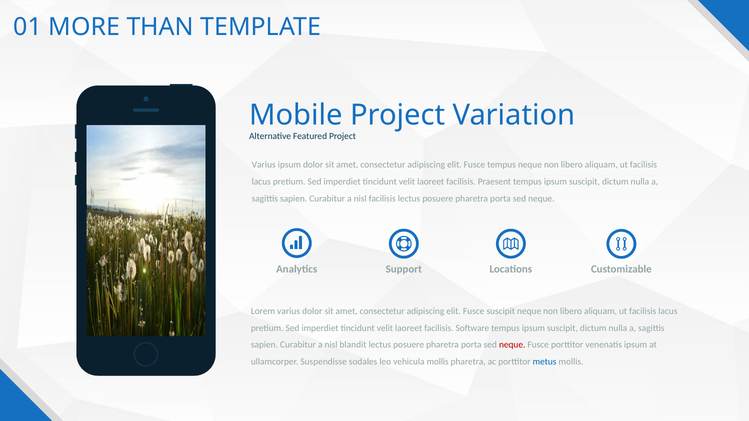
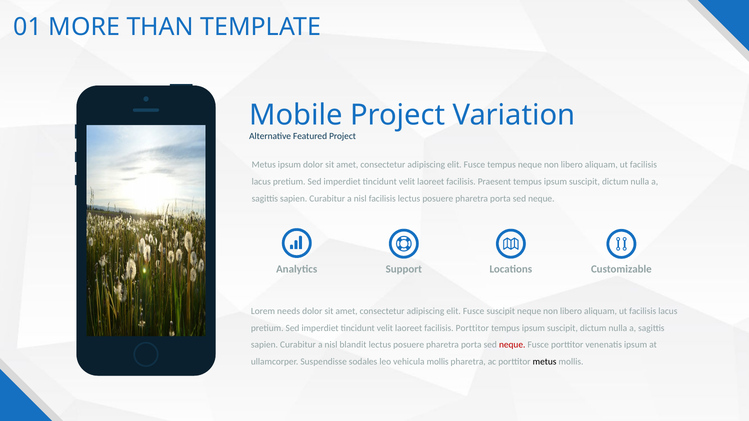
Varius: Varius -> Metus (264, 165)
Lorem varius: varius -> needs (289, 311)
facilisis Software: Software -> Porttitor (472, 328)
metus colour: blue -> black (545, 362)
